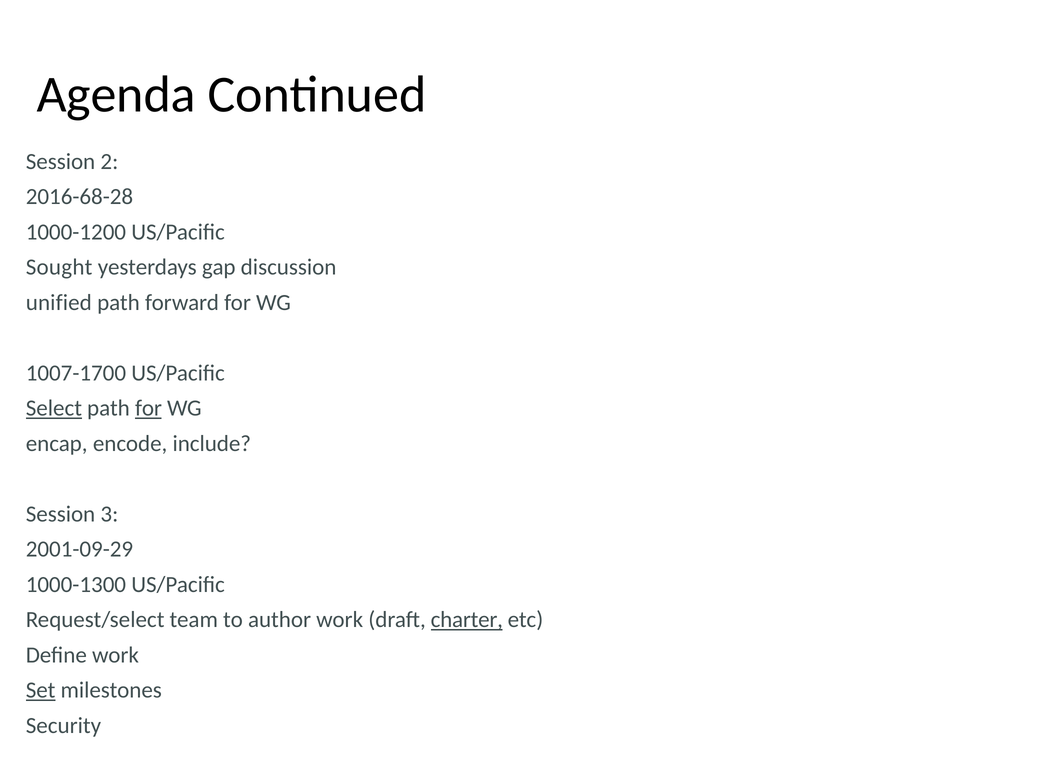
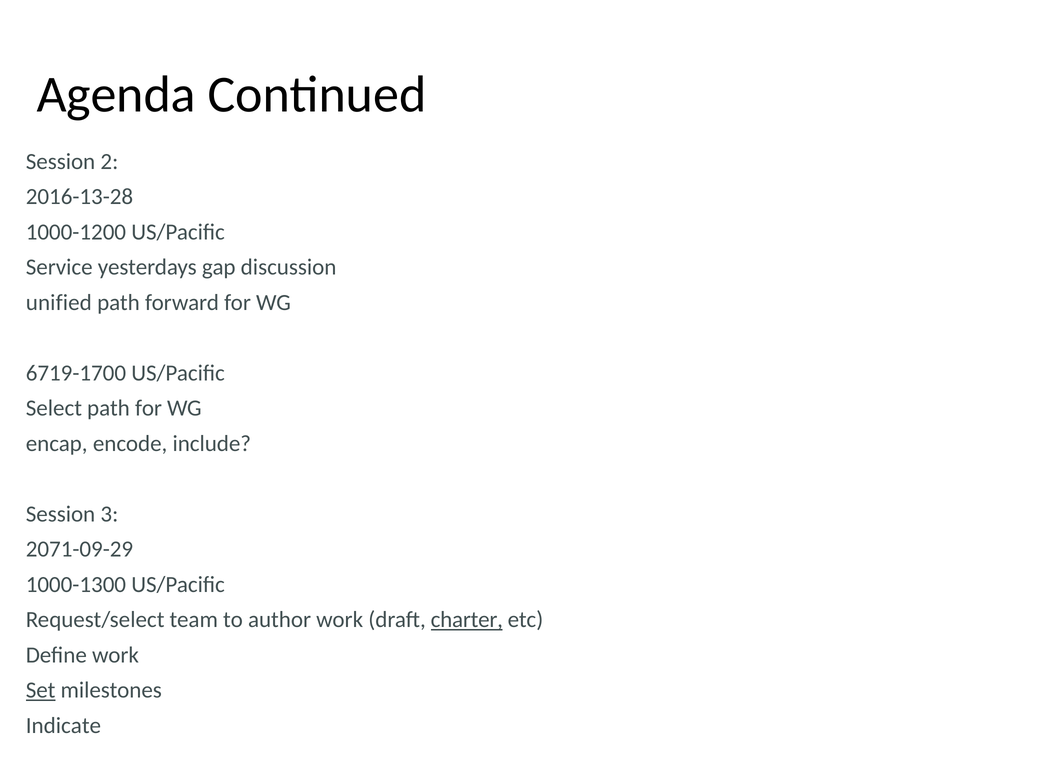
2016-68-28: 2016-68-28 -> 2016-13-28 (79, 197)
Sought: Sought -> Service (59, 267)
1007-1700: 1007-1700 -> 6719-1700 (76, 373)
Select underline: present -> none (54, 408)
for underline: present -> none (148, 408)
2001-09-29: 2001-09-29 -> 2071-09-29 (79, 549)
Security: Security -> Indicate (63, 726)
